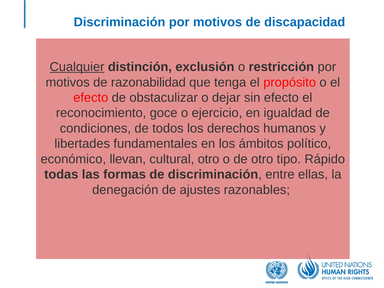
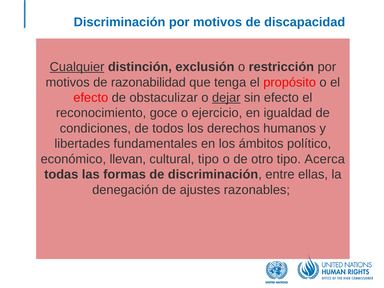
dejar underline: none -> present (226, 98)
cultural otro: otro -> tipo (208, 159)
Rápido: Rápido -> Acerca (325, 159)
